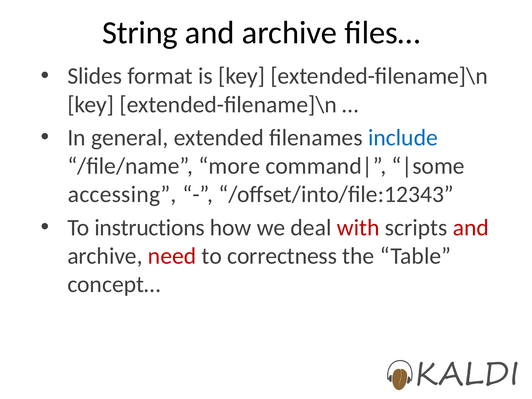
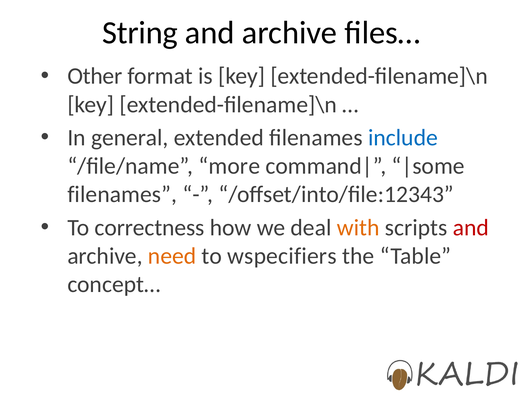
Slides: Slides -> Other (95, 76)
accessing: accessing -> filenames (122, 195)
instructions: instructions -> correctness (150, 228)
with colour: red -> orange (358, 228)
need colour: red -> orange (172, 256)
correctness: correctness -> wspecifiers (282, 256)
